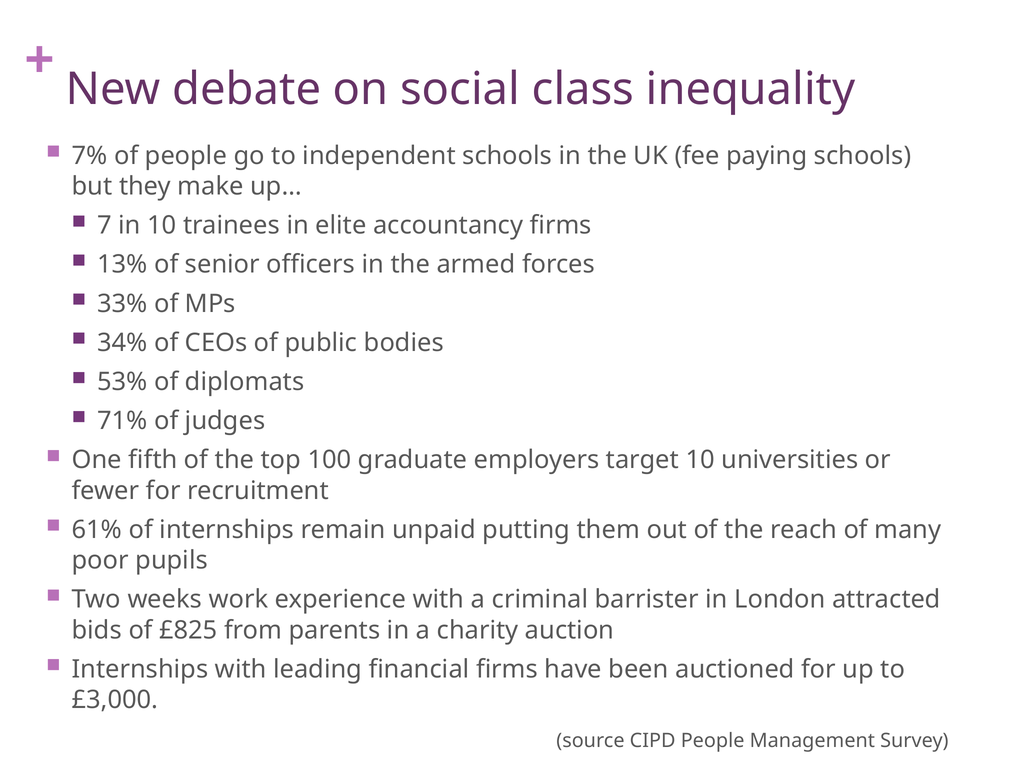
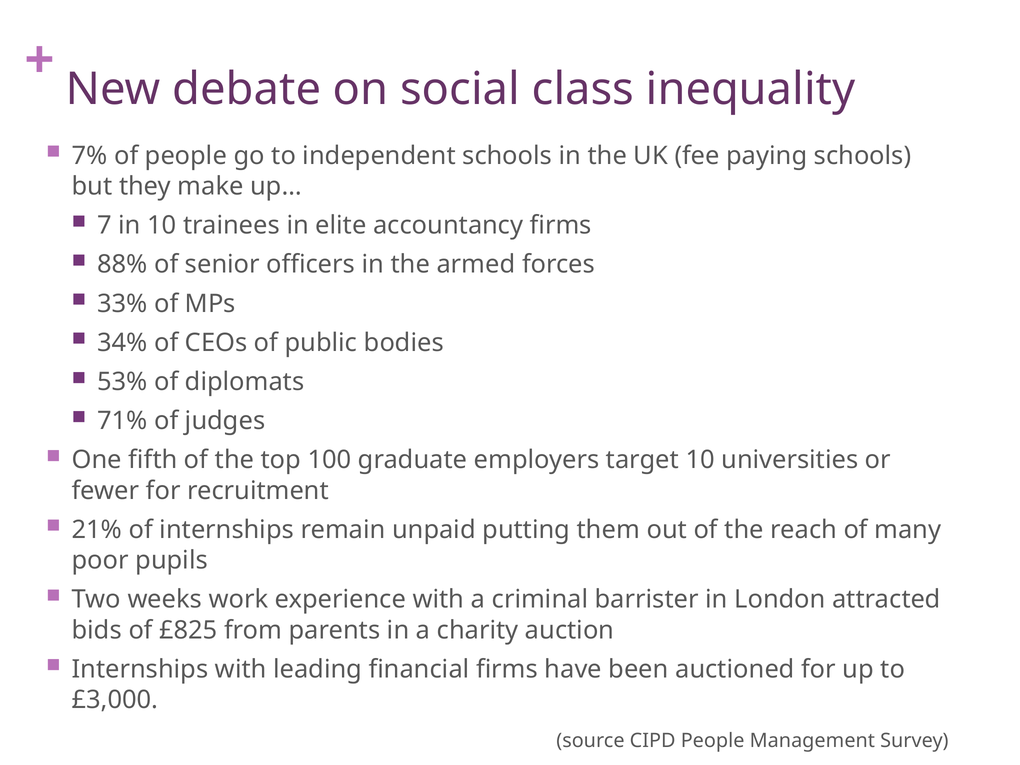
13%: 13% -> 88% (122, 264)
61%: 61% -> 21% (97, 530)
